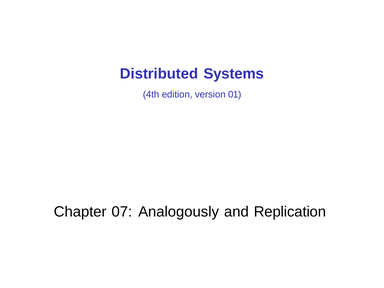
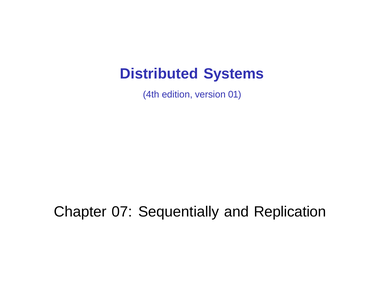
Analogously: Analogously -> Sequentially (179, 212)
